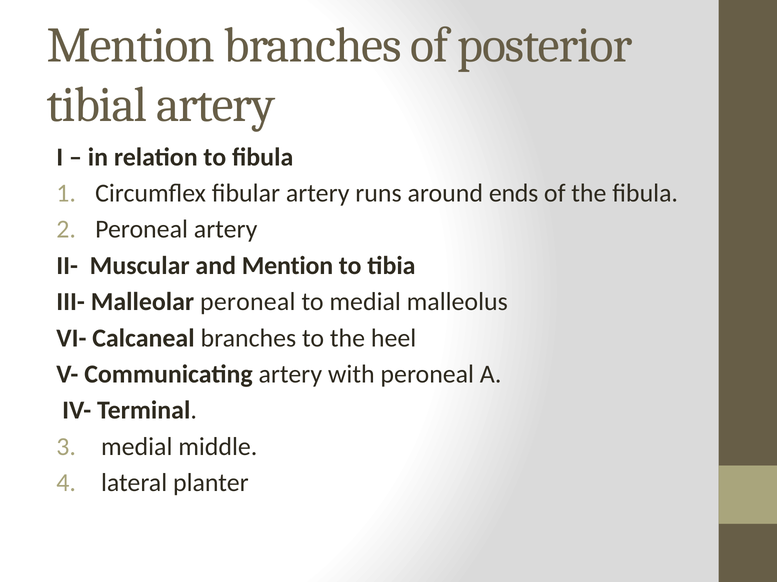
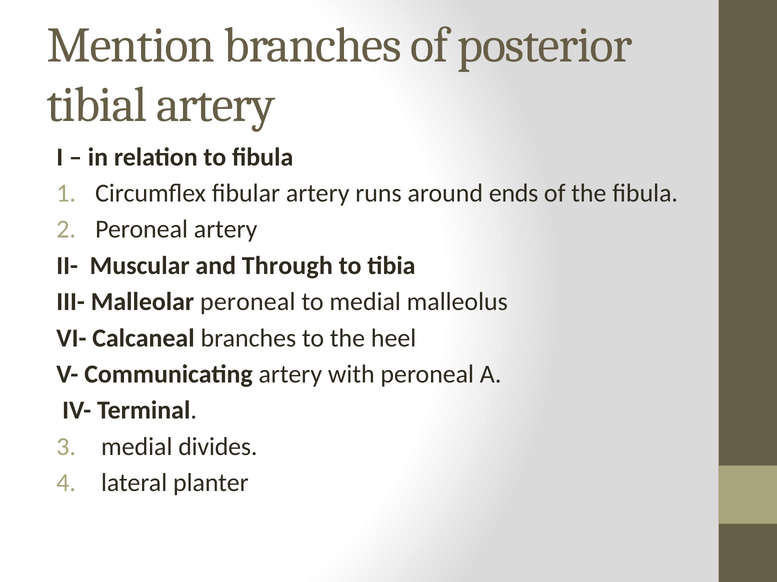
and Mention: Mention -> Through (287, 266)
middle: middle -> divides (218, 447)
